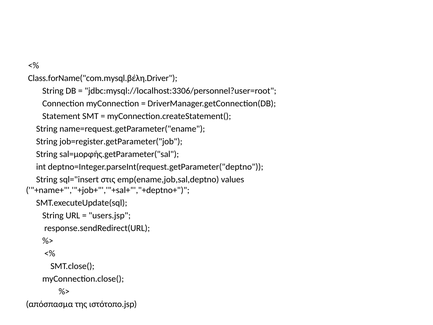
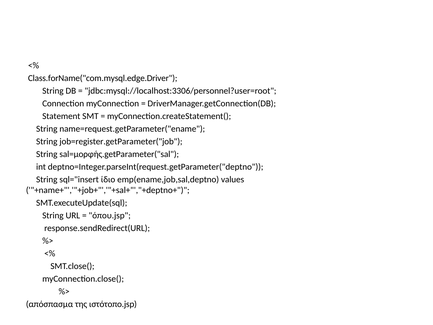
Class.forName("com.mysql.βέλη.Driver: Class.forName("com.mysql.βέλη.Driver -> Class.forName("com.mysql.edge.Driver (103, 78)
στις: στις -> ίδιο (108, 179)
users.jsp: users.jsp -> όπου.jsp (110, 215)
